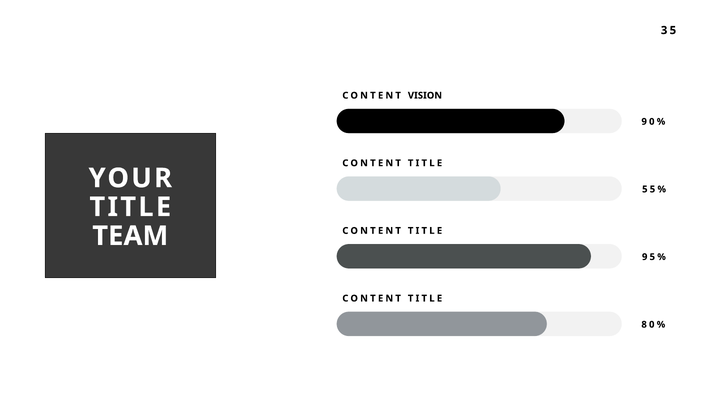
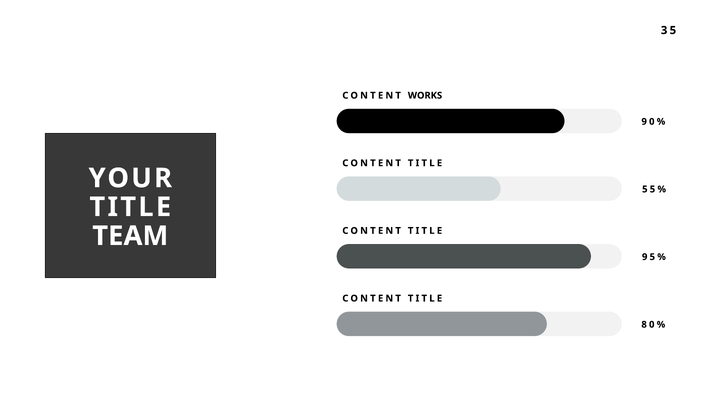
VISION: VISION -> WORKS (425, 95)
